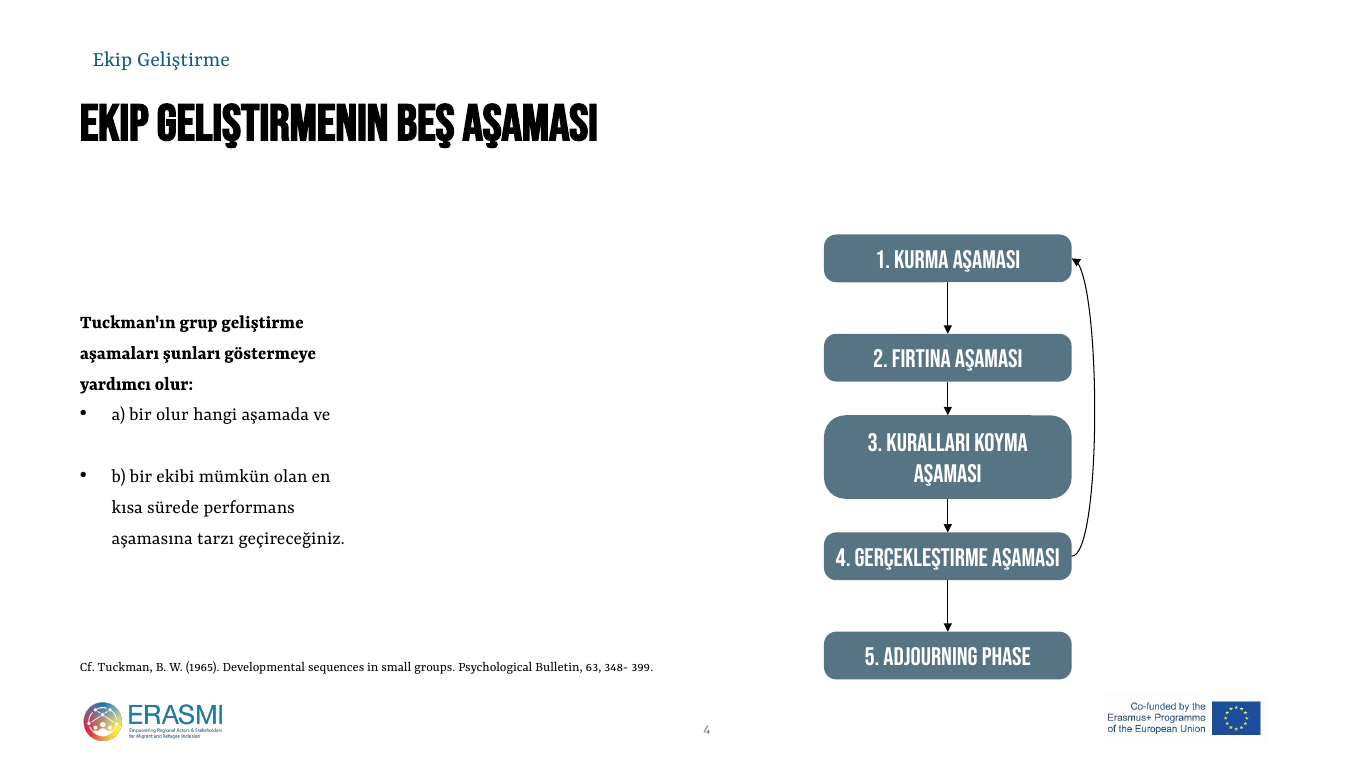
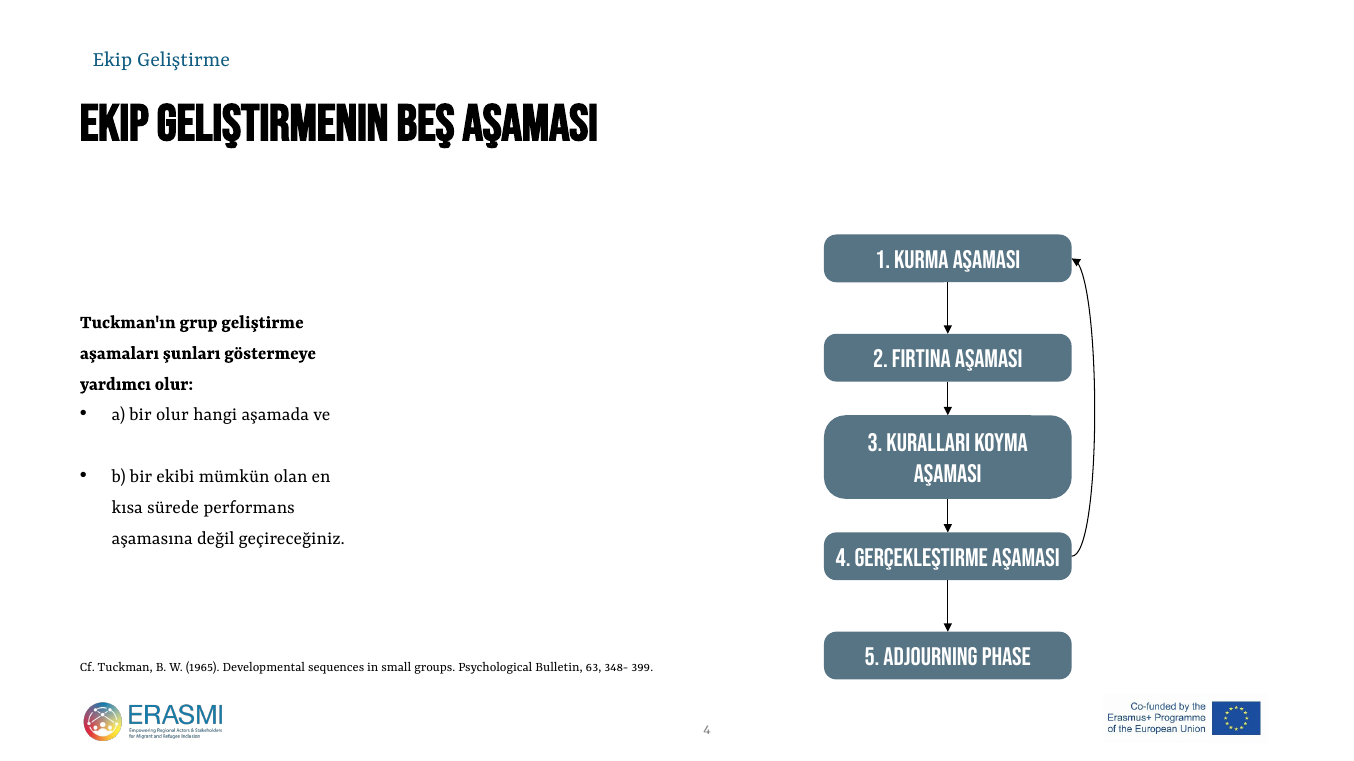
tarzı: tarzı -> değil (216, 538)
